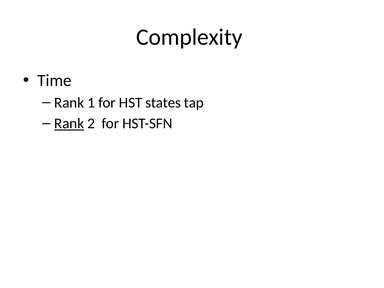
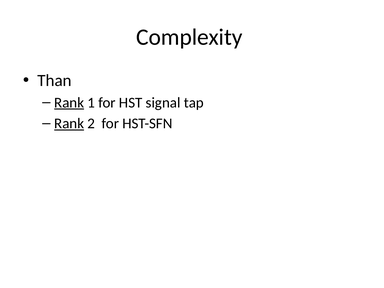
Time: Time -> Than (55, 81)
Rank underline: none -> present (69, 103)
states: states -> signal (163, 103)
